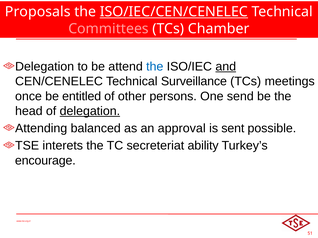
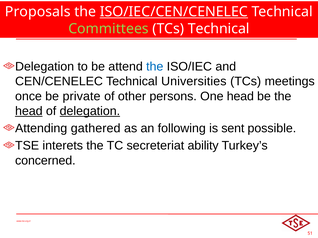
Committees colour: pink -> light green (109, 29)
TCs Chamber: Chamber -> Technical (219, 29)
and underline: present -> none (226, 67)
Surveillance: Surveillance -> Universities (194, 82)
entitled: entitled -> private (82, 96)
One send: send -> head (240, 96)
head underline: none -> present (29, 111)
balanced: balanced -> gathered (96, 129)
approval: approval -> following (182, 129)
encourage: encourage -> concerned (45, 161)
